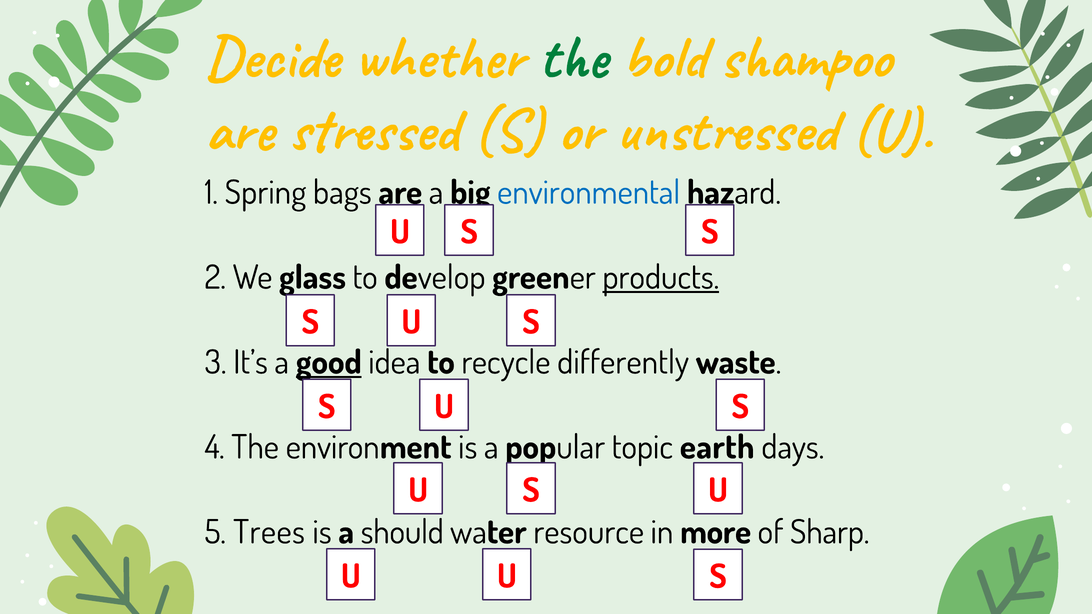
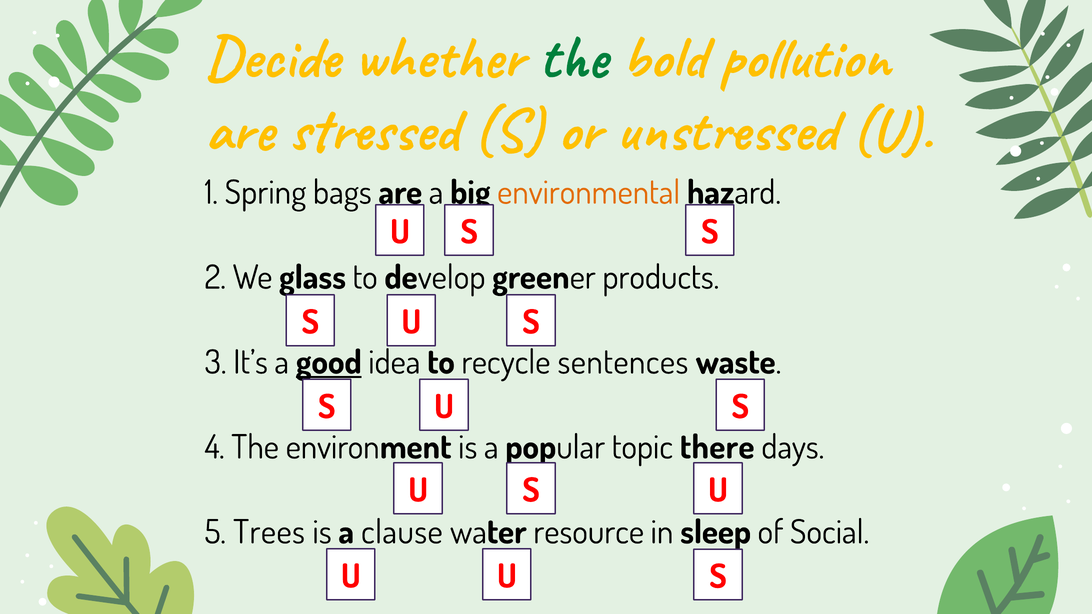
shampoo: shampoo -> pollution (805, 57)
environmental colour: blue -> orange (589, 193)
products underline: present -> none (661, 278)
differently: differently -> sentences (623, 363)
earth: earth -> there (717, 448)
should: should -> clause (402, 533)
more: more -> sleep (716, 533)
Sharp: Sharp -> Social (830, 533)
